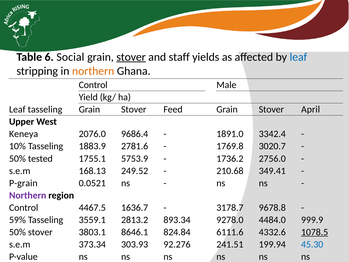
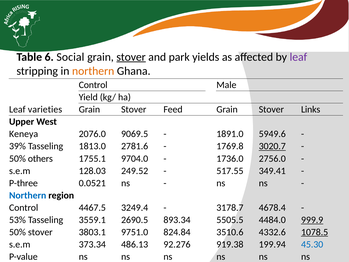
staff: staff -> park (179, 57)
leaf colour: blue -> purple (298, 57)
Leaf tasseling: tasseling -> varieties (45, 109)
April: April -> Links (311, 109)
9686.4: 9686.4 -> 9069.5 (135, 134)
3342.4: 3342.4 -> 5949.6 (272, 134)
10%: 10% -> 39% (17, 146)
1883.9: 1883.9 -> 1813.0 (92, 146)
3020.7 underline: none -> present (272, 146)
tested: tested -> others (40, 158)
5753.9: 5753.9 -> 9704.0 (135, 158)
1736.2: 1736.2 -> 1736.0 (230, 158)
168.13: 168.13 -> 128.03 (92, 171)
210.68: 210.68 -> 517.55 (230, 171)
P-grain: P-grain -> P-three (23, 183)
Northern colour: purple -> blue (28, 195)
1636.7: 1636.7 -> 3249.4 (135, 207)
9678.8: 9678.8 -> 4678.4 (272, 207)
59%: 59% -> 53% (17, 220)
2813.2: 2813.2 -> 2690.5 (135, 220)
9278.0: 9278.0 -> 5505.5 (230, 220)
999.9 underline: none -> present (312, 220)
8646.1: 8646.1 -> 9751.0 (135, 232)
6111.6: 6111.6 -> 3510.6 (230, 232)
303.93: 303.93 -> 486.13 (135, 244)
241.51: 241.51 -> 919.38 (230, 244)
